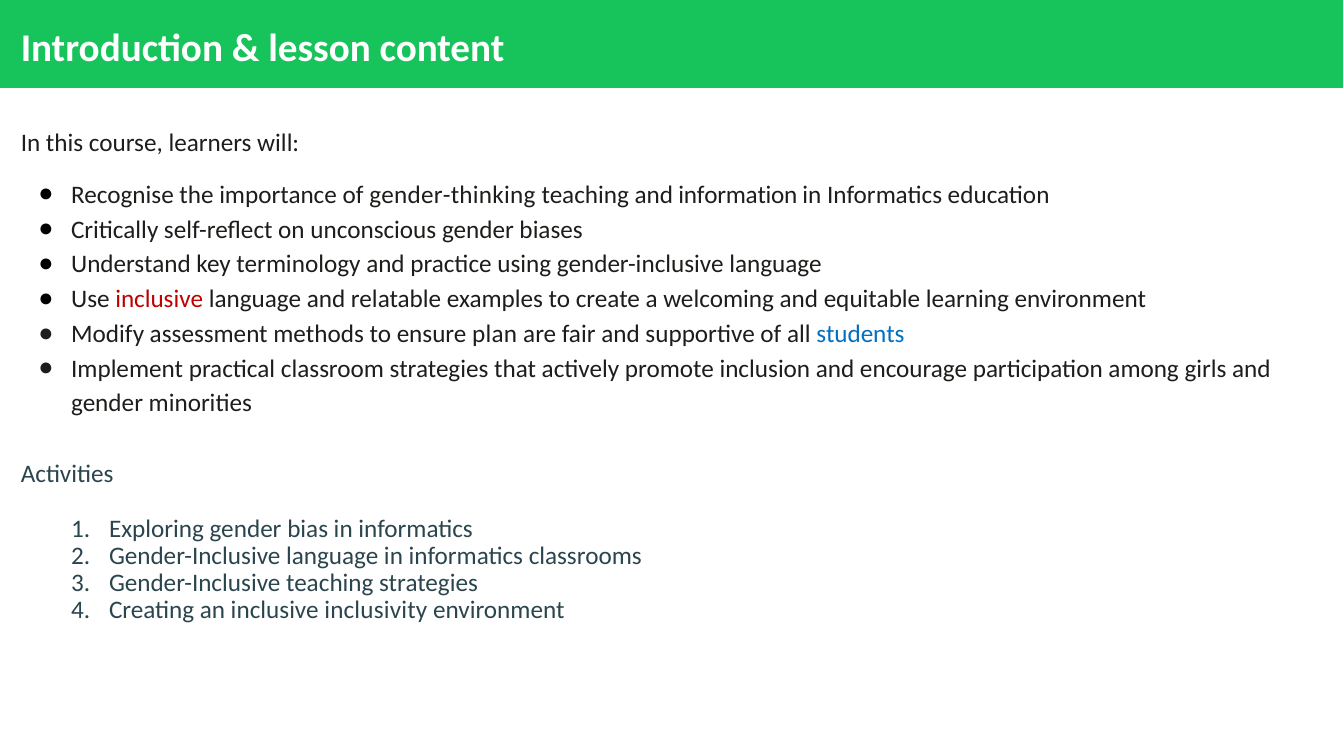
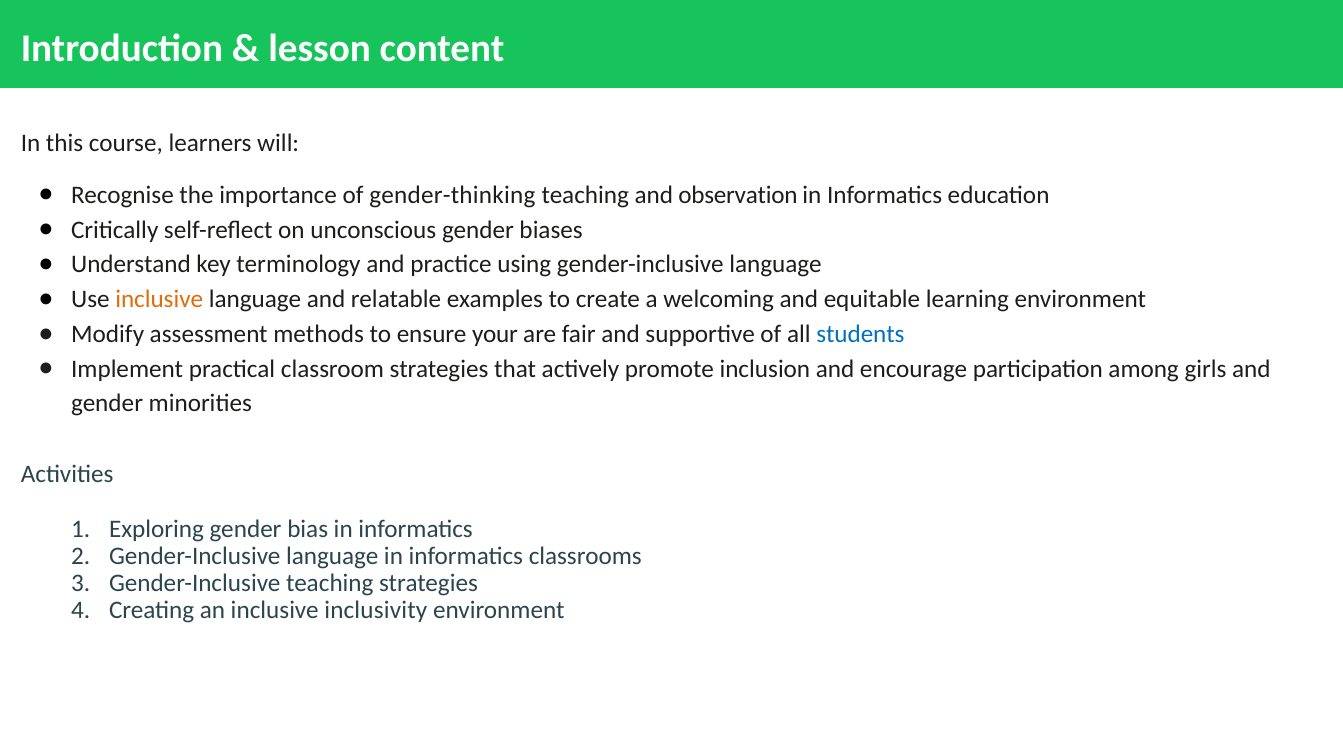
information: information -> observation (738, 195)
inclusive colour: red -> orange (159, 299)
plan: plan -> your (495, 334)
